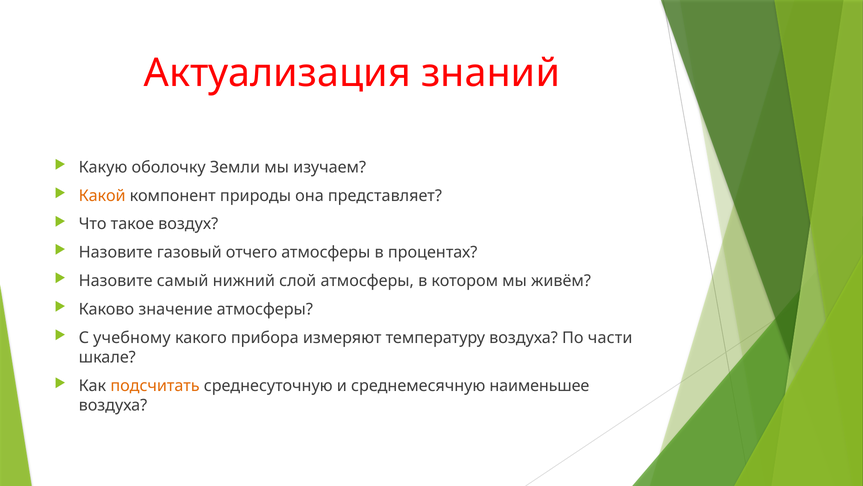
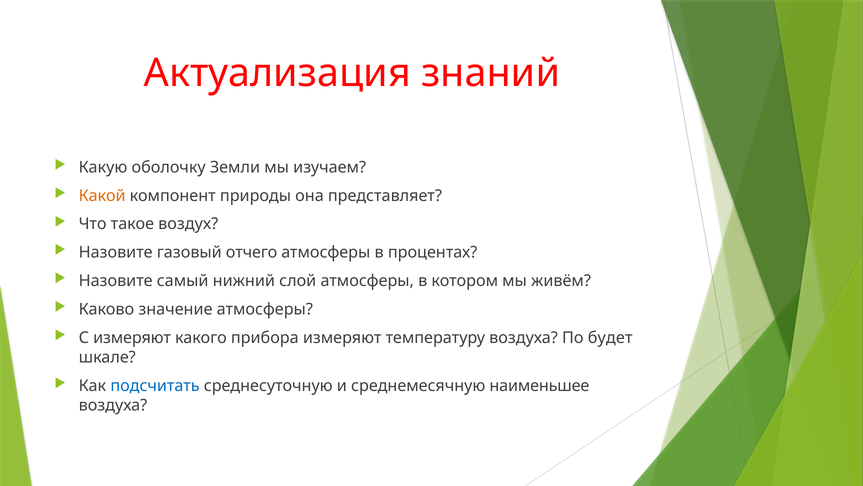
С учебному: учебному -> измеряют (132, 337)
части: части -> будет (610, 337)
подсчитать colour: orange -> blue (155, 385)
